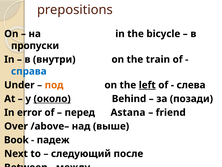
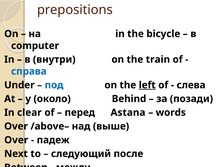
пропуски: пропуски -> computer (35, 46)
под colour: orange -> blue (54, 85)
около underline: present -> none (52, 98)
error: error -> clear (29, 112)
friend: friend -> words (171, 112)
Book: Book -> Over (16, 140)
